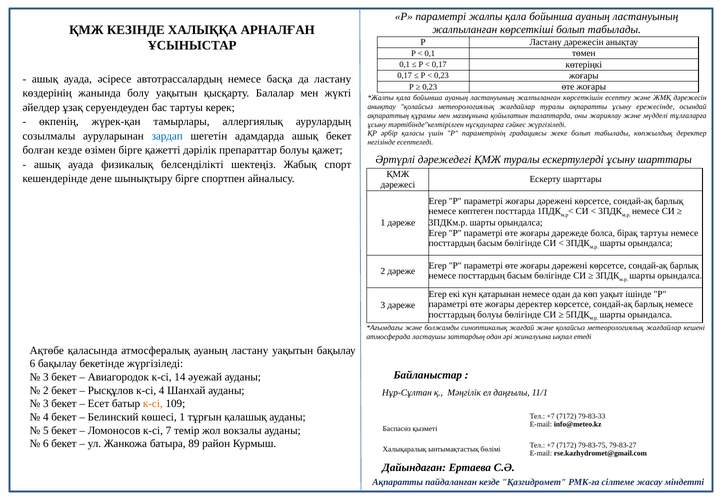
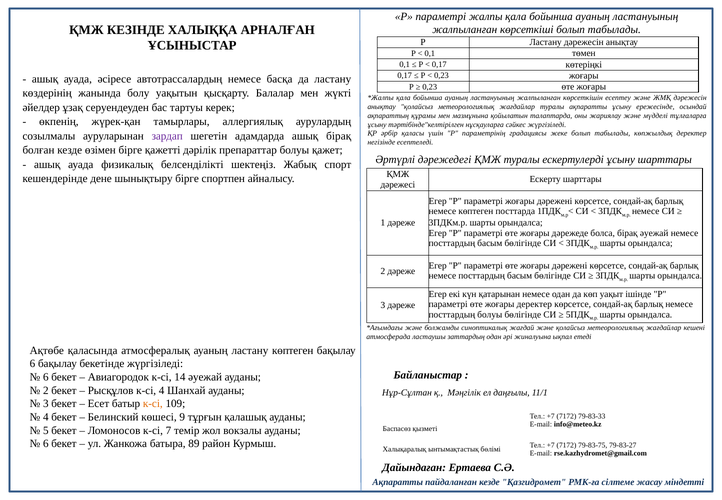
зардап colour: blue -> purple (167, 136)
ашық бекет: бекет -> бірақ (339, 136)
бірақ тартуы: тартуы -> әуежай (654, 233)
ластану уақытын: уақытын -> көптеген (293, 350)
3: 3 -> 6 (46, 377)
көшесі 1: 1 -> 9 (182, 417)
